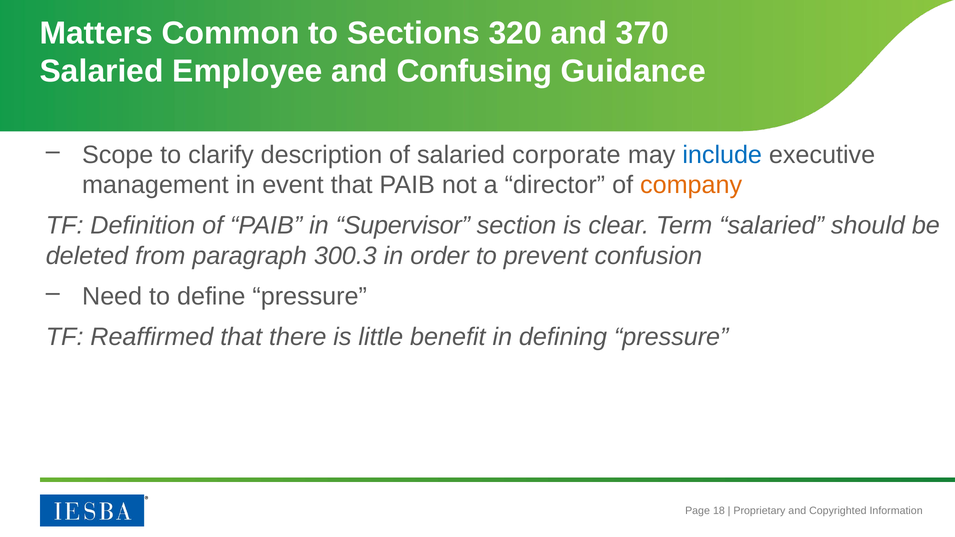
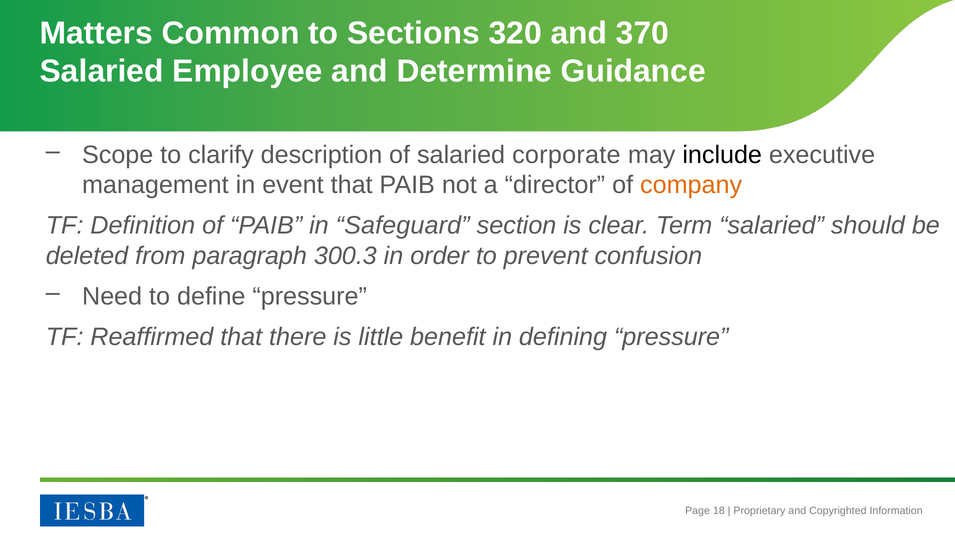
Confusing: Confusing -> Determine (474, 71)
include colour: blue -> black (722, 155)
Supervisor: Supervisor -> Safeguard (403, 226)
